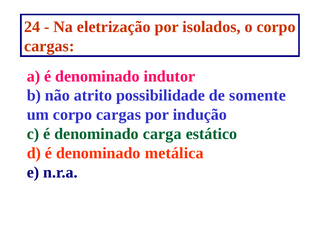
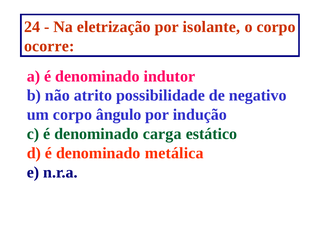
isolados: isolados -> isolante (211, 27)
cargas: cargas -> ocorre (49, 46)
somente: somente -> negativo (258, 95)
um corpo cargas: cargas -> ângulo (119, 115)
